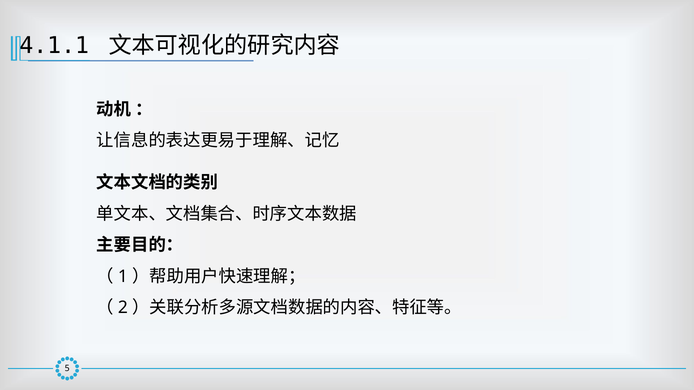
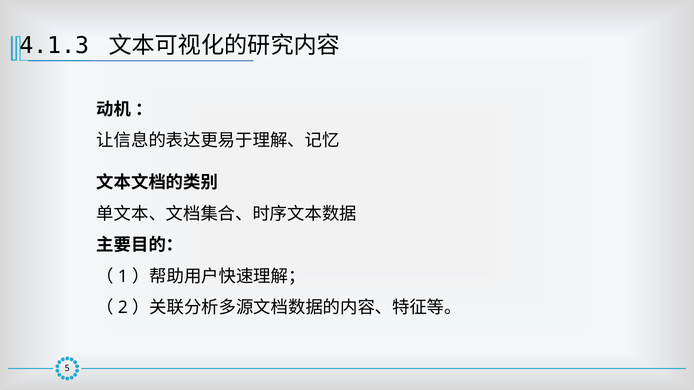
4.1.1: 4.1.1 -> 4.1.3 (54, 46)
